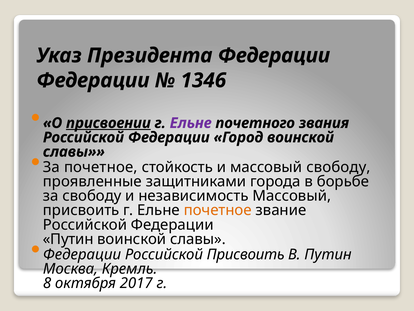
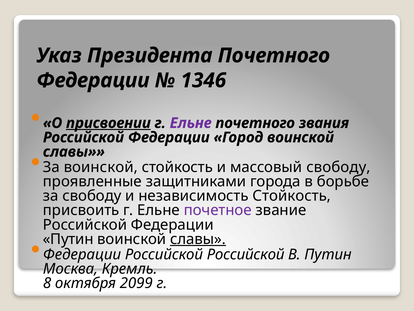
Президента Федерации: Федерации -> Почетного (274, 55)
За почетное: почетное -> воинской (101, 167)
независимость Массовый: Массовый -> Стойкость (292, 196)
почетное colour: orange -> purple (218, 210)
славы underline: none -> present (198, 239)
Российской Присвоить: Присвоить -> Российской (246, 254)
2017: 2017 -> 2099 (136, 283)
